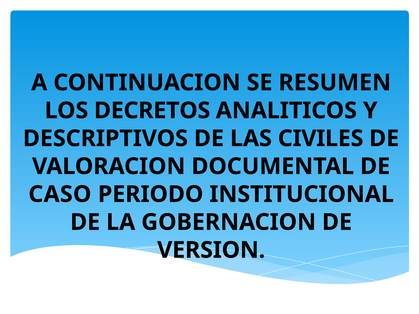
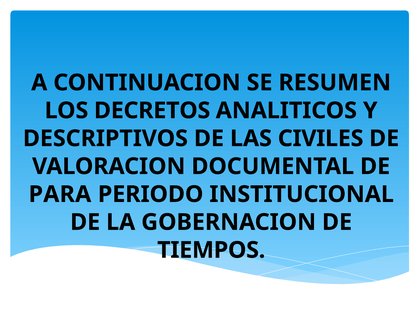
CASO: CASO -> PARA (60, 194)
VERSION: VERSION -> TIEMPOS (211, 250)
